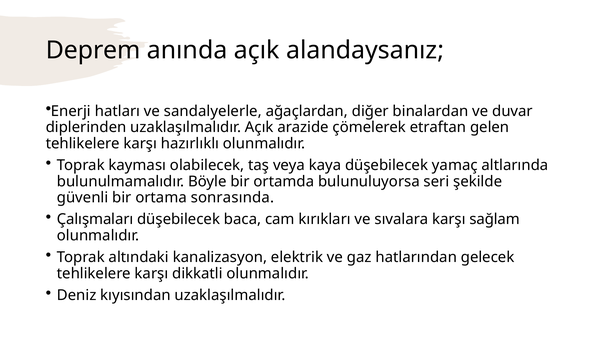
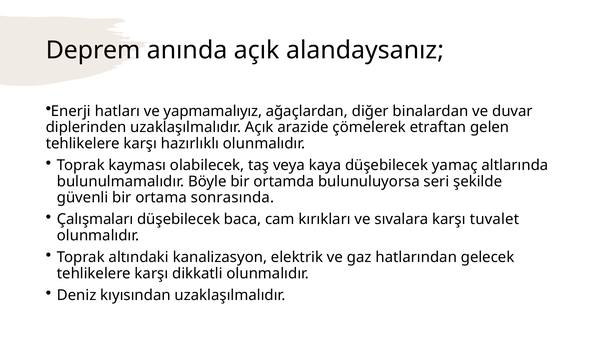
sandalyelerle: sandalyelerle -> yapmamalıyız (213, 111)
sağlam: sağlam -> tuvalet (494, 219)
